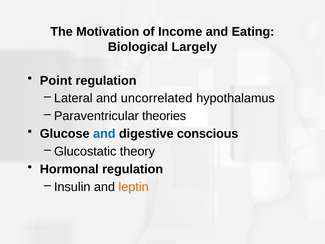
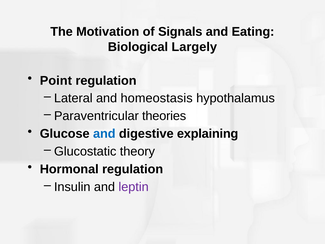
Income: Income -> Signals (180, 32)
uncorrelated: uncorrelated -> homeostasis (157, 98)
conscious: conscious -> explaining (208, 134)
leptin colour: orange -> purple (134, 187)
